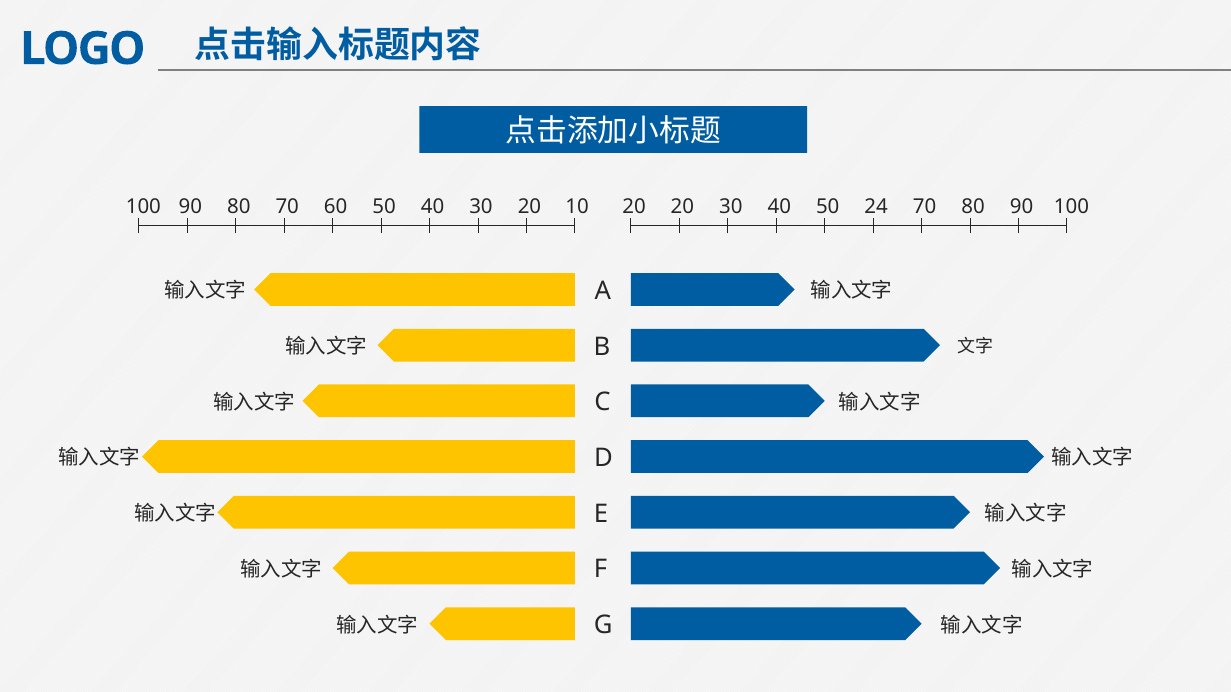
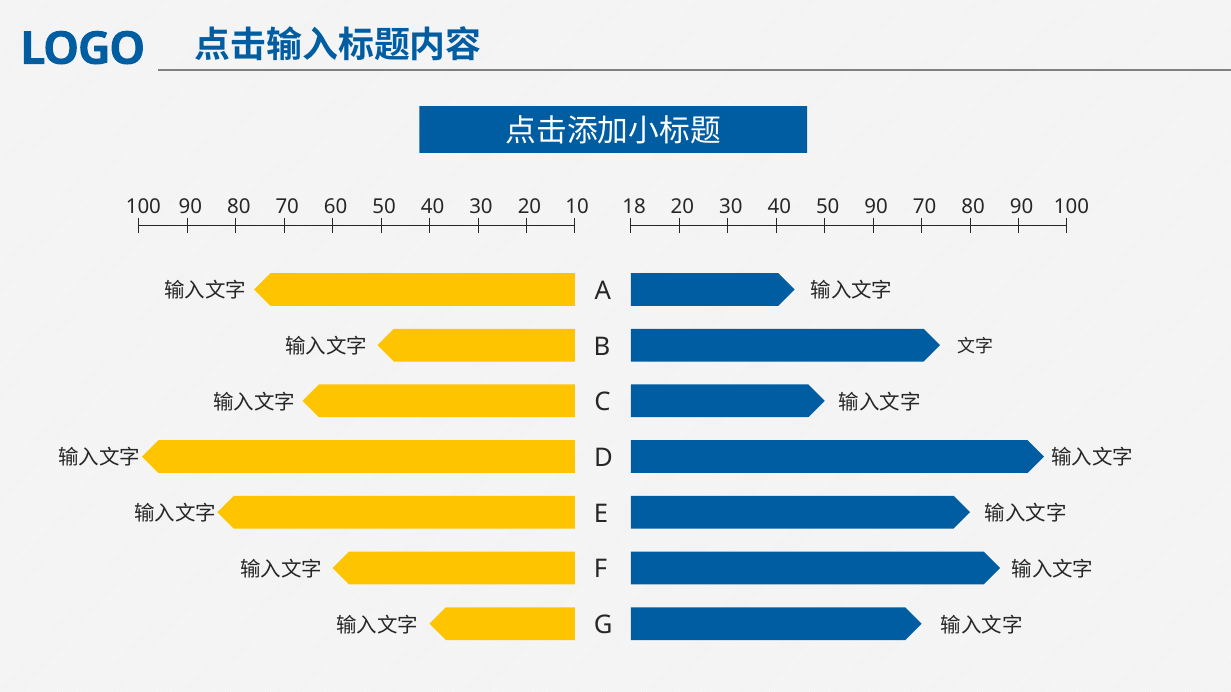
100 20: 20 -> 18 (634, 207)
50 24: 24 -> 90 (876, 207)
